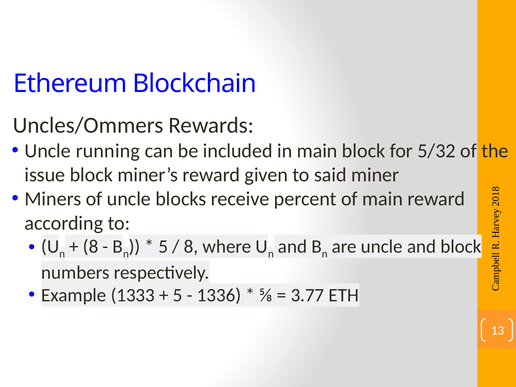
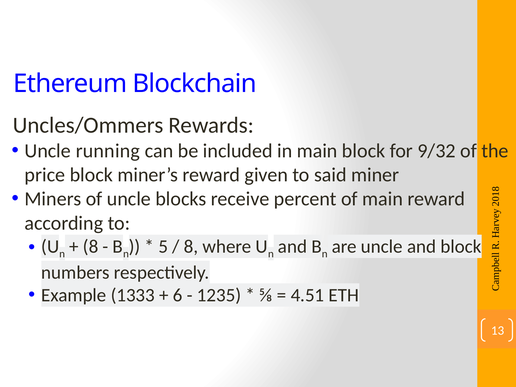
5/32: 5/32 -> 9/32 (437, 151)
issue: issue -> price (45, 175)
5: 5 -> 6 (178, 295)
1336: 1336 -> 1235 (219, 295)
3.77: 3.77 -> 4.51 (307, 295)
